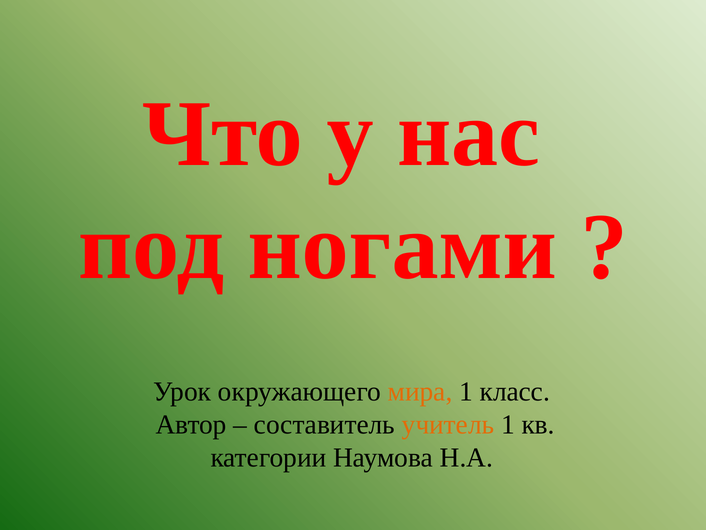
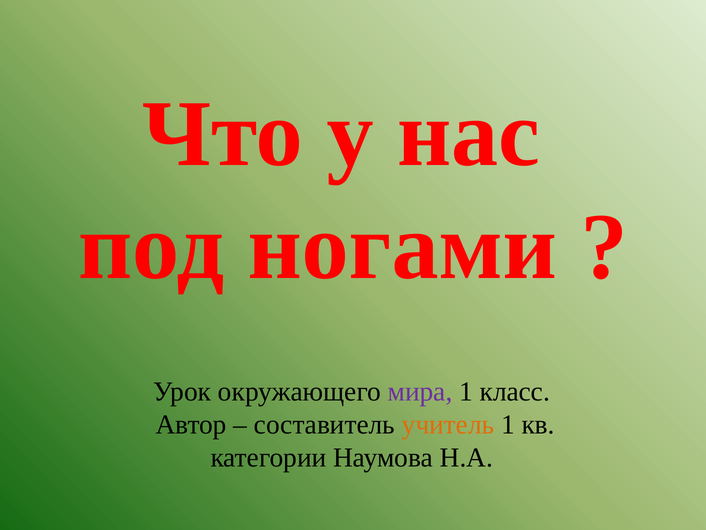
мира colour: orange -> purple (420, 391)
